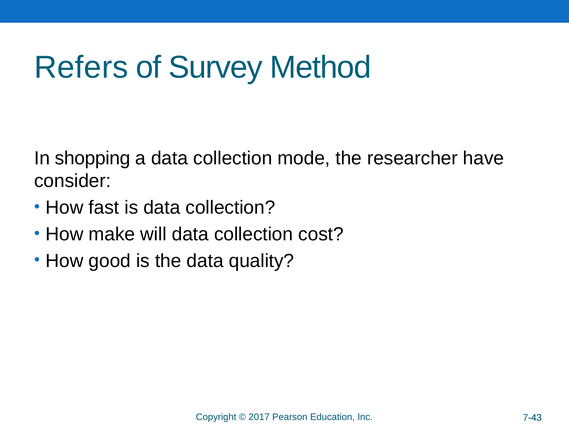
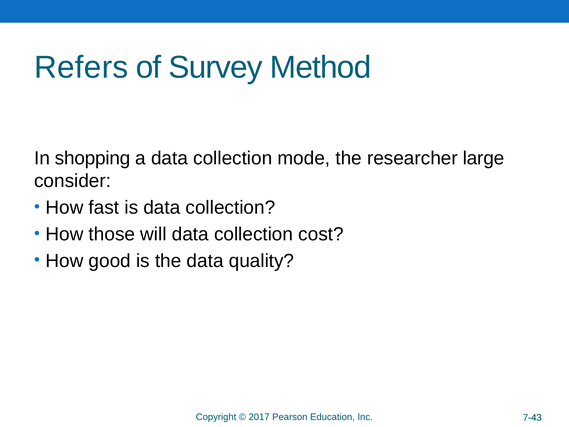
have: have -> large (484, 158)
make: make -> those (112, 234)
